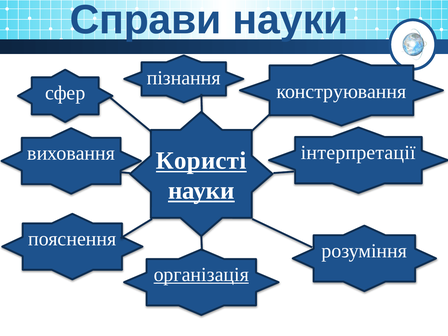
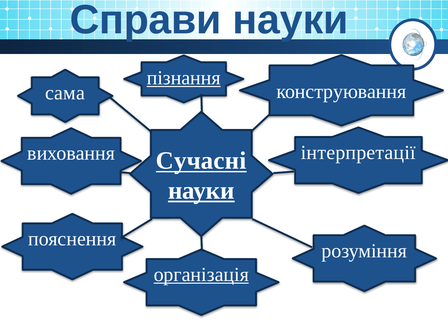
пізнання underline: none -> present (184, 78)
сфер: сфер -> сама (65, 93)
Користі: Користі -> Сучасні (201, 161)
